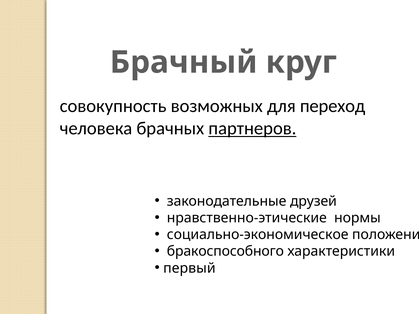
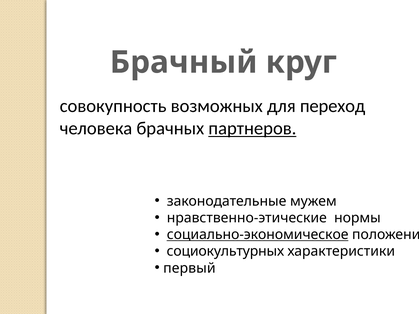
друзей: друзей -> мужем (313, 201)
социально-экономическое underline: none -> present (258, 235)
бракоспособного: бракоспособного -> социокультурных (225, 252)
